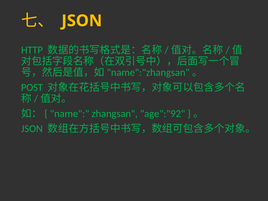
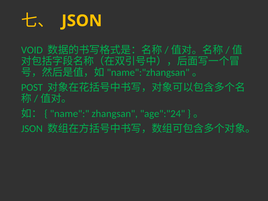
HTTP: HTTP -> VOID (32, 50)
age":"92: age":"92 -> age":"24 (163, 114)
